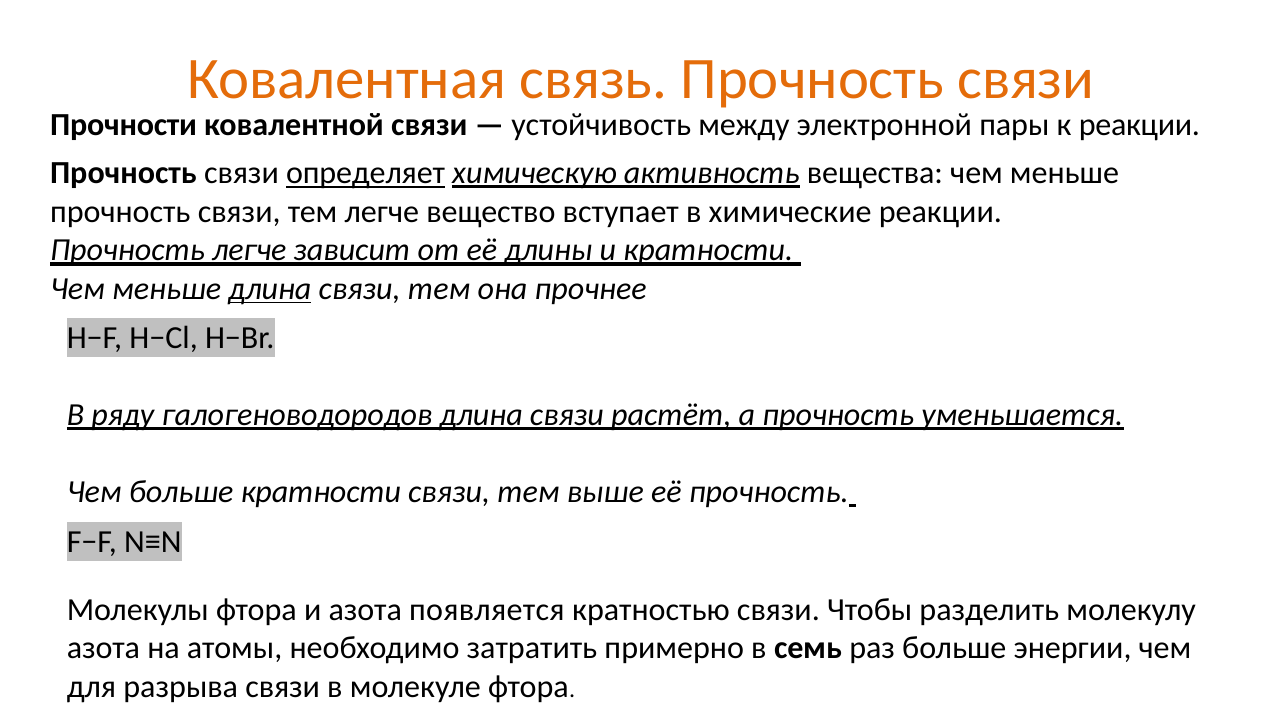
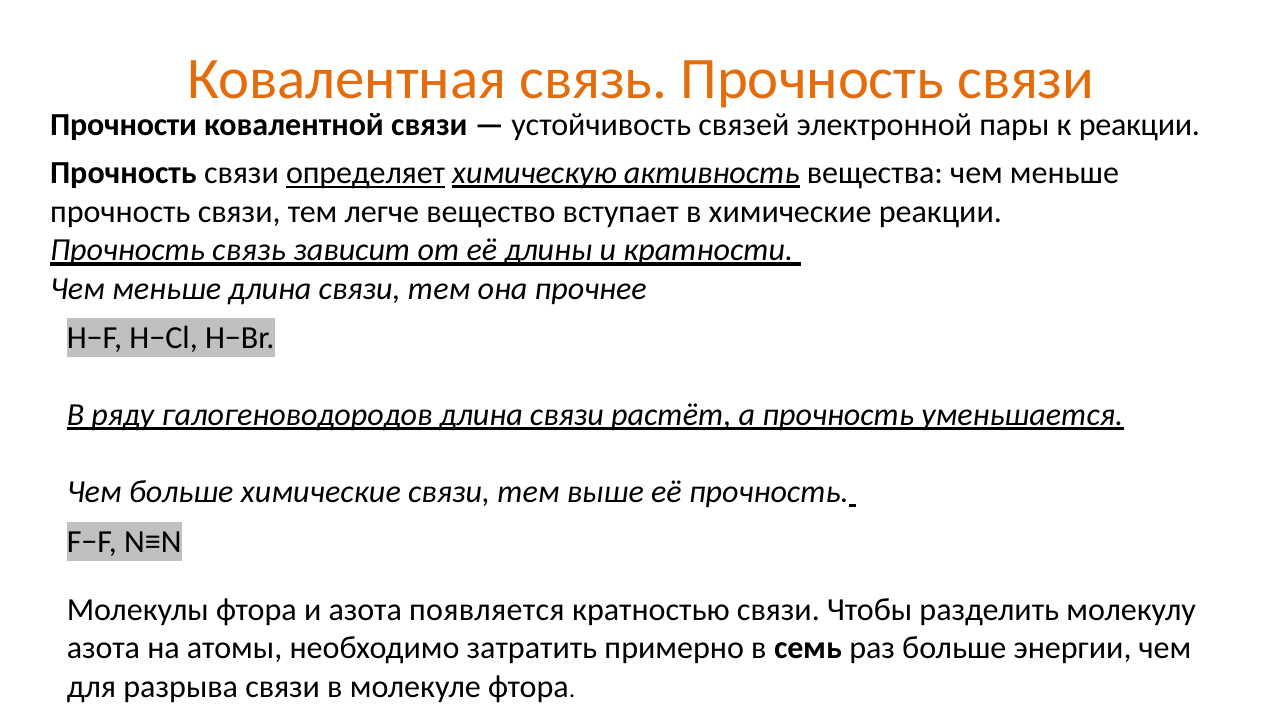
между: между -> связей (744, 124)
Прочность легче: легче -> связь (249, 250)
длина underline: present -> none (270, 289)
больше кратности: кратности -> химические (321, 492)
